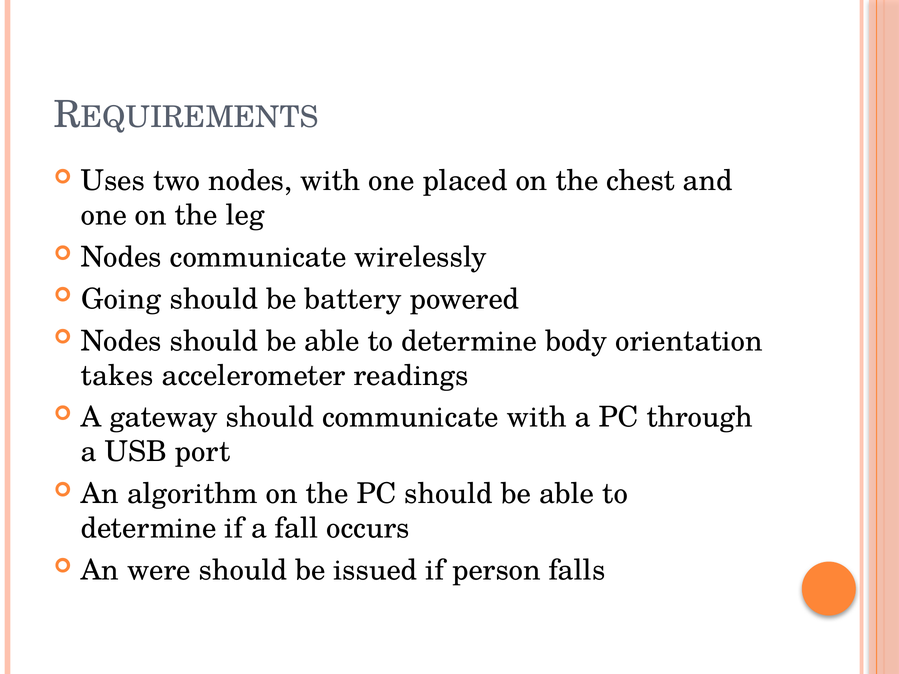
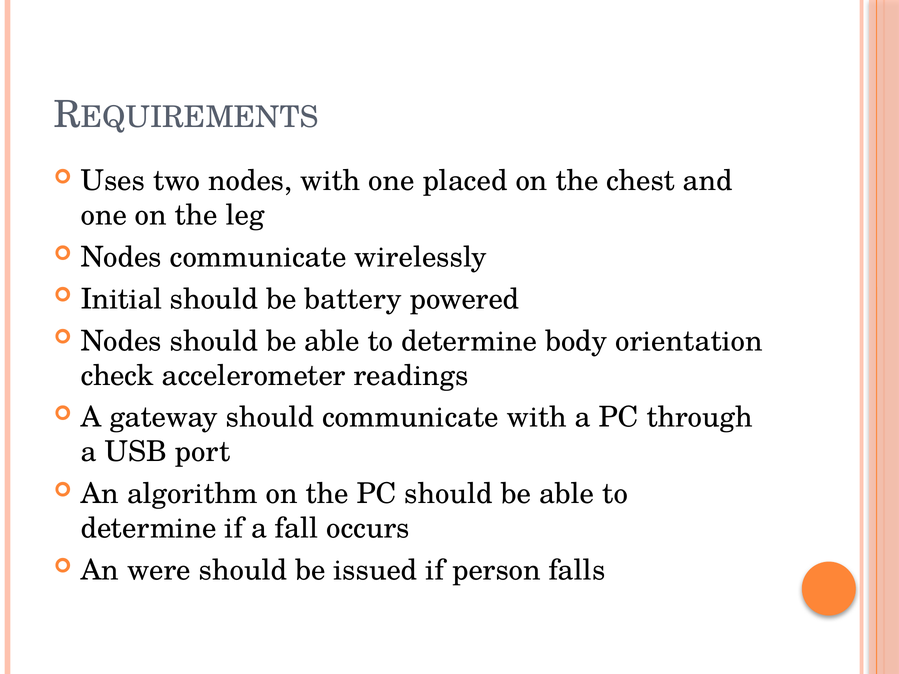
Going: Going -> Initial (121, 299)
takes: takes -> check (117, 376)
